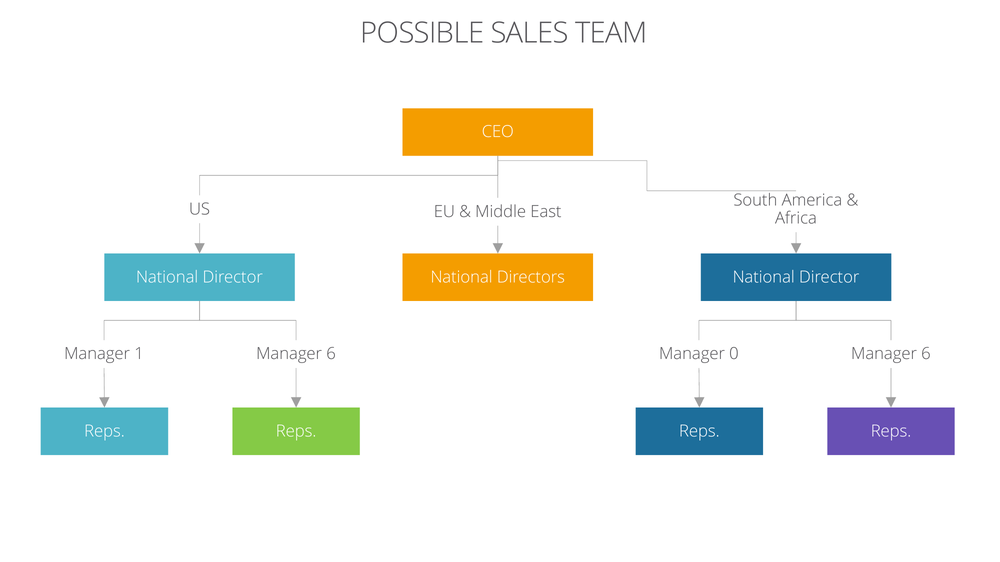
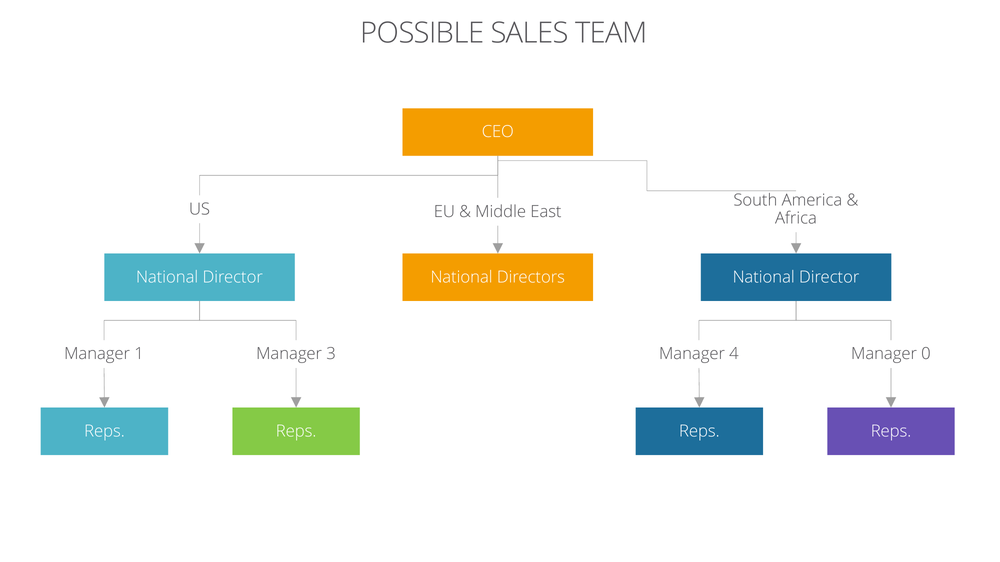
1 Manager 6: 6 -> 3 (331, 354)
0: 0 -> 4 (734, 354)
6: 6 -> 0 (926, 354)
